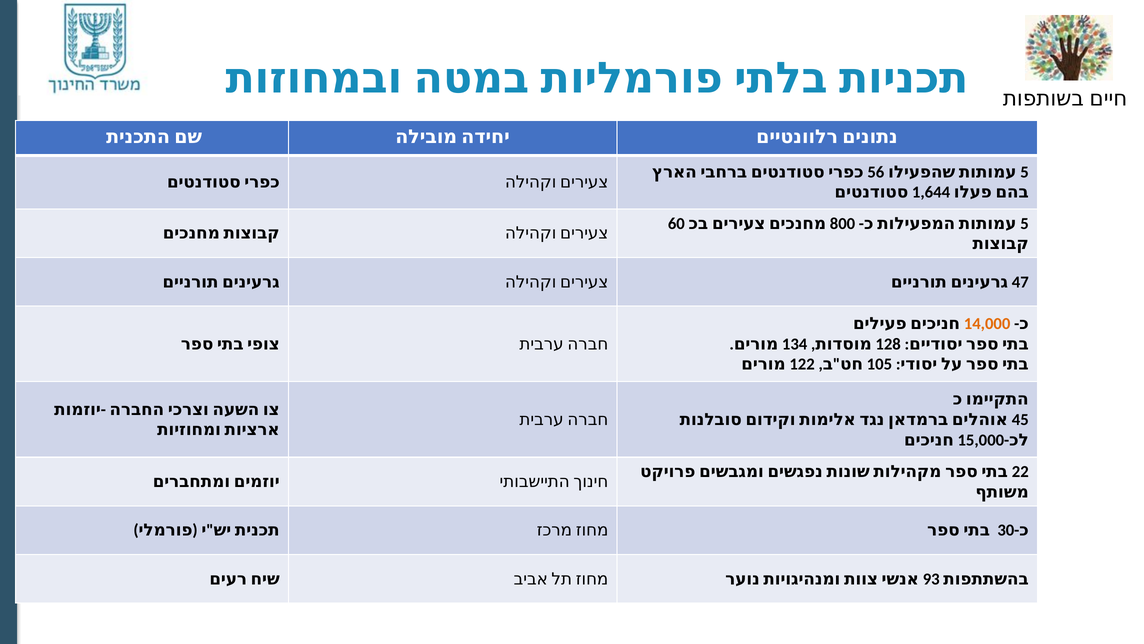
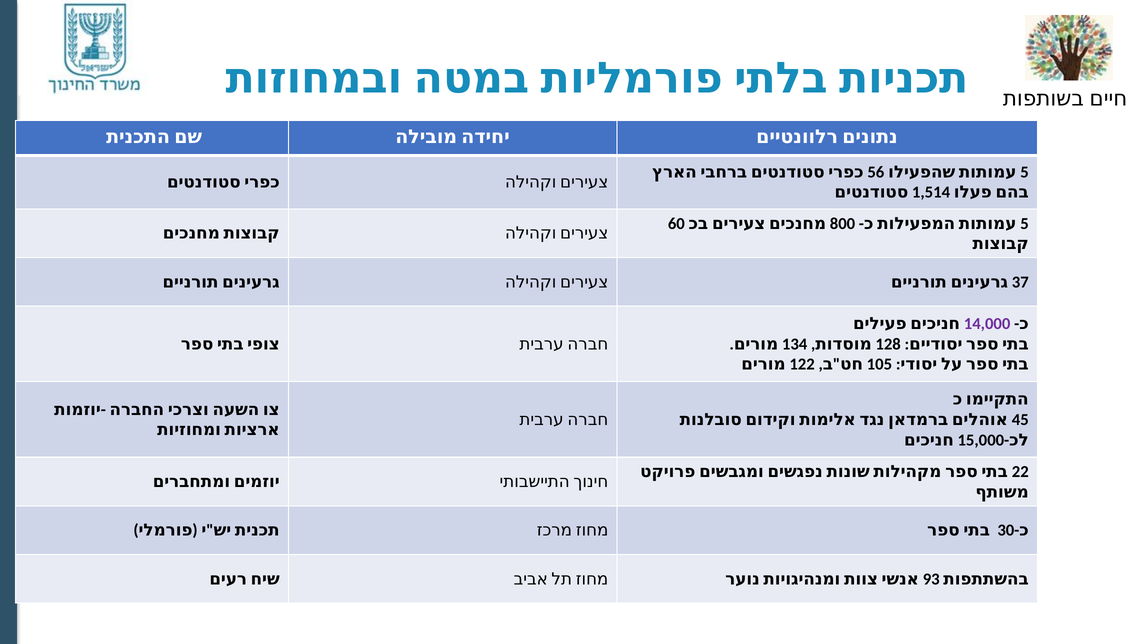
1,644: 1,644 -> 1,514 (931, 192)
47: 47 -> 37 (1020, 282)
14,000 colour: orange -> purple (987, 324)
